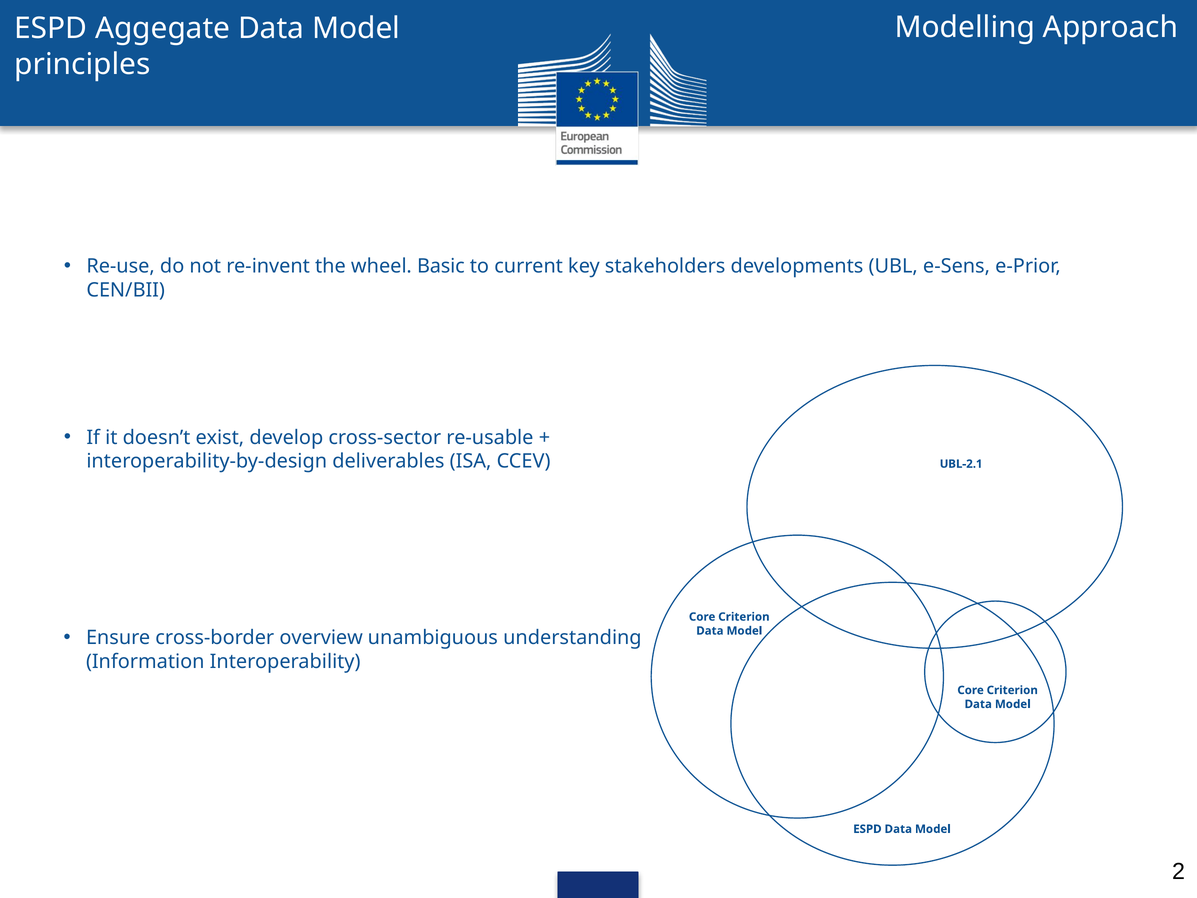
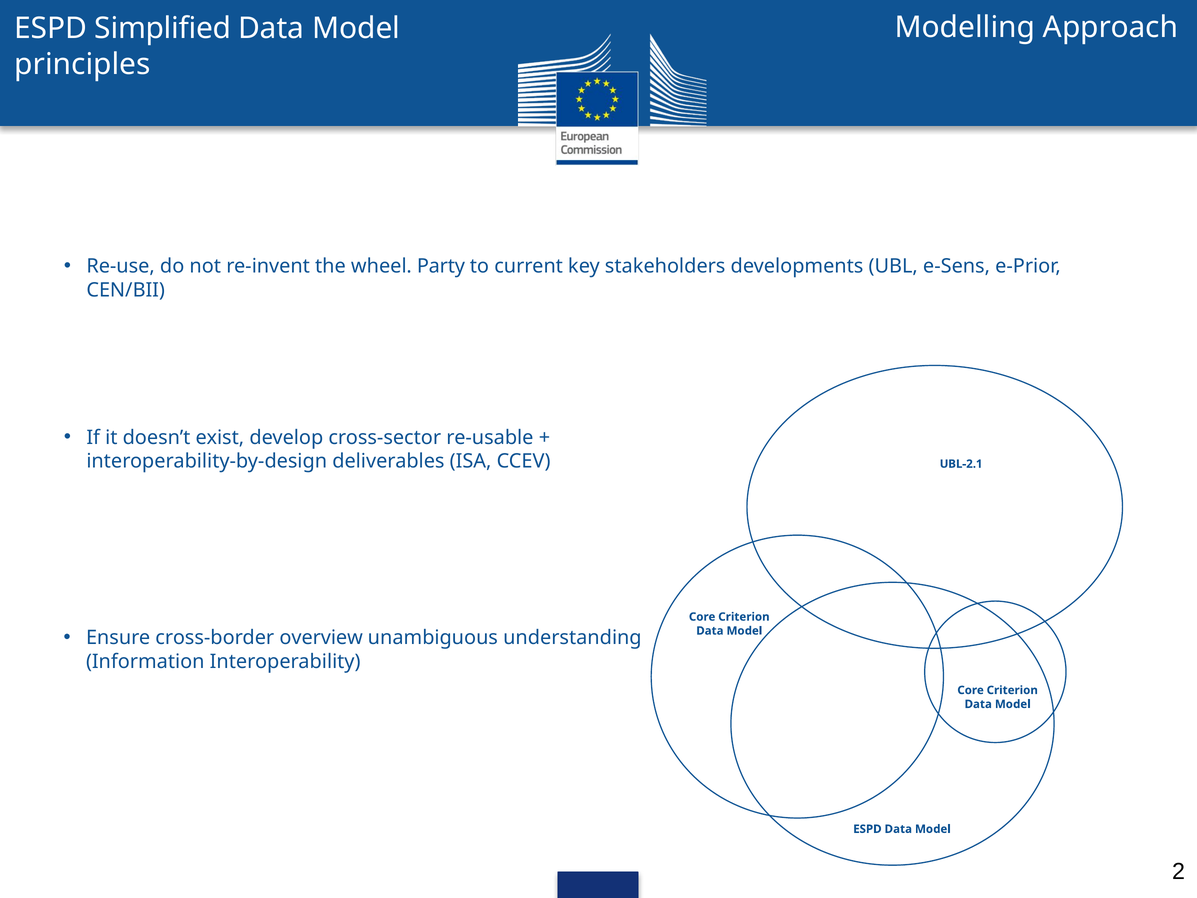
Aggegate: Aggegate -> Simplified (163, 28)
Basic: Basic -> Party (441, 266)
